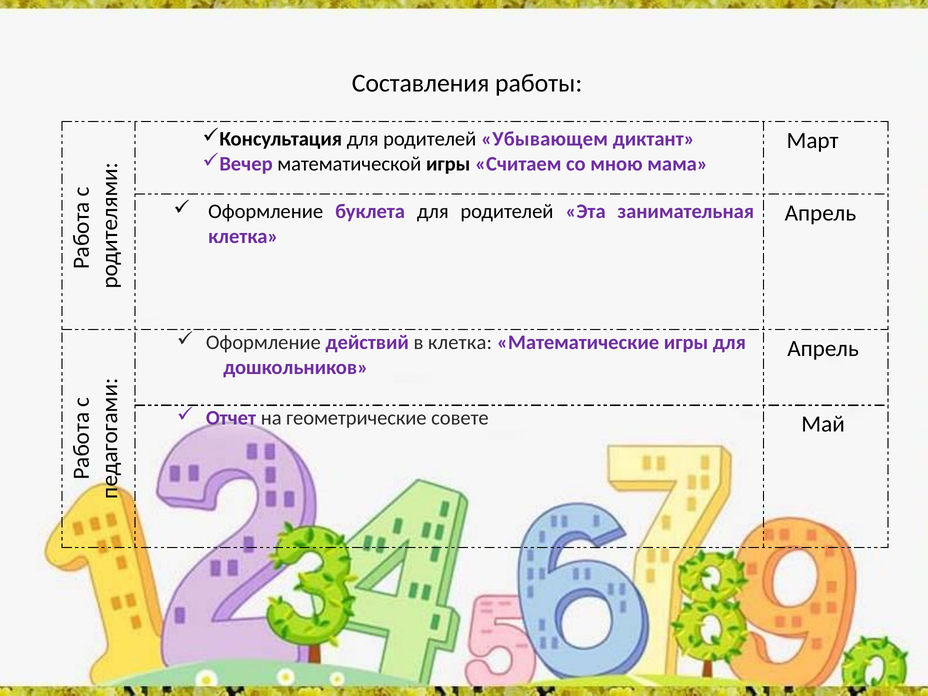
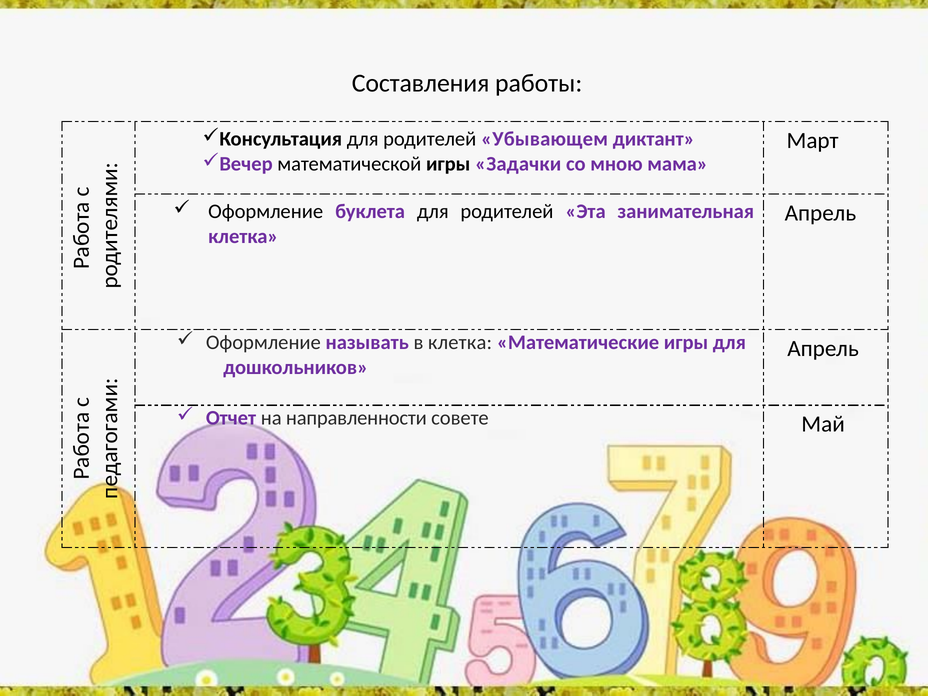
Считаем: Считаем -> Задачки (518, 164)
действий: действий -> называть (367, 342)
геометрические: геометрические -> направленности (356, 418)
